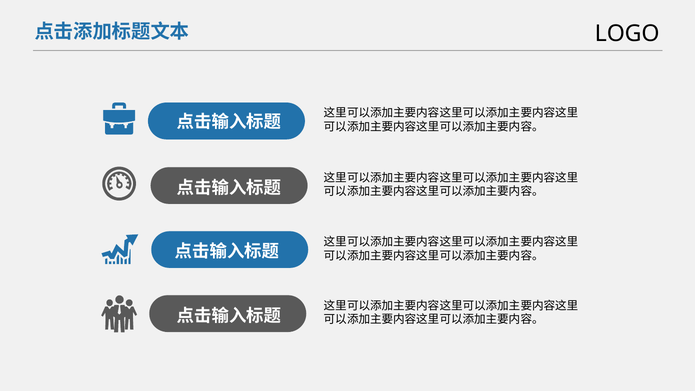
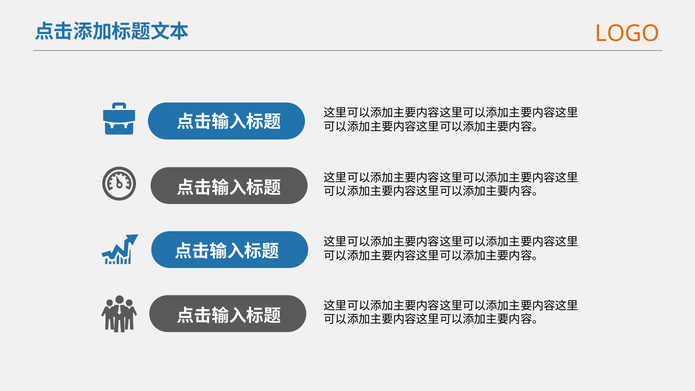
LOGO colour: black -> orange (627, 34)
